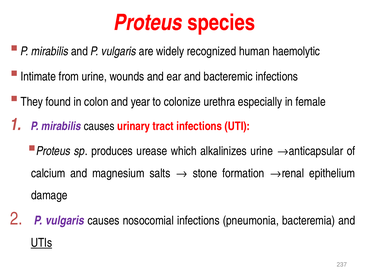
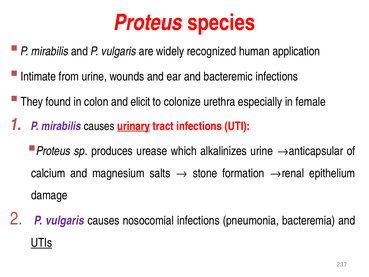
haemolytic: haemolytic -> application (296, 51)
year: year -> elicit (140, 102)
urinary underline: none -> present (134, 126)
